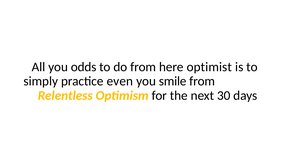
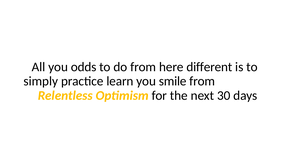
optimist: optimist -> different (209, 67)
even: even -> learn (120, 81)
